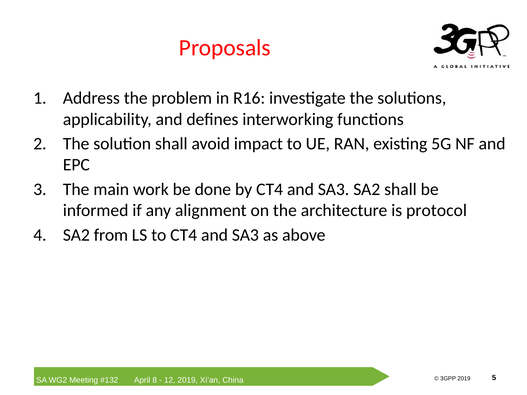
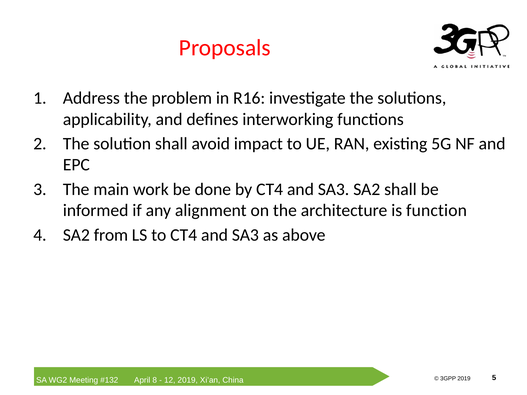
protocol: protocol -> function (437, 211)
